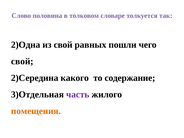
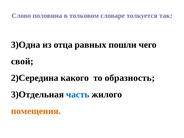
2)Одна: 2)Одна -> 3)Одна (26, 45)
из свой: свой -> отца (63, 45)
содержание: содержание -> образность (130, 78)
часть colour: purple -> blue (78, 94)
